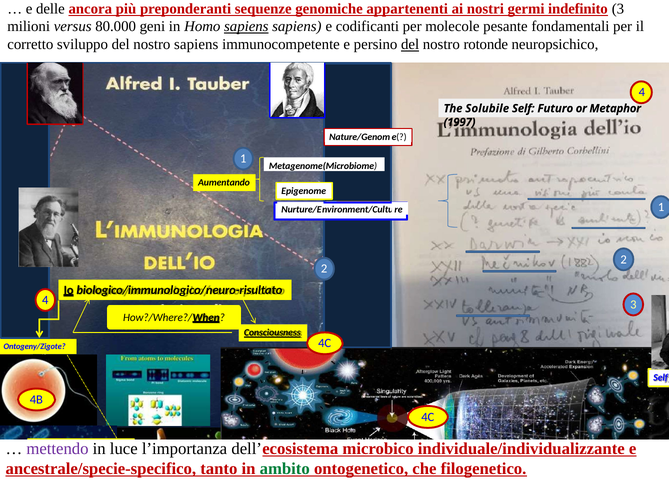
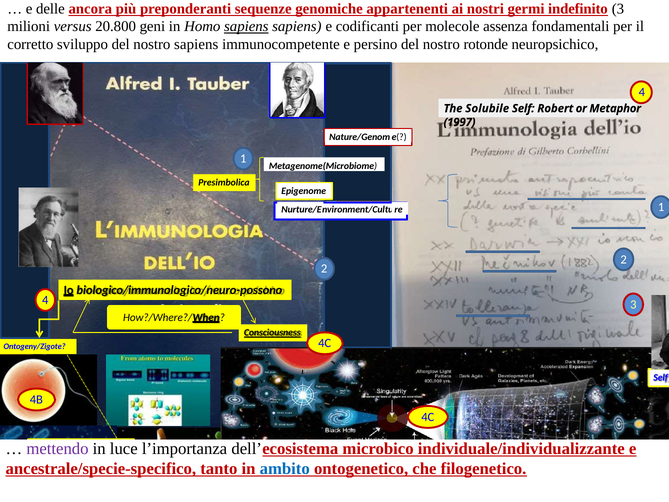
80.000: 80.000 -> 20.800 (116, 27)
pesante: pesante -> assenza (505, 27)
del underline: present -> none (410, 44)
Futuro: Futuro -> Robert (555, 108)
Aumentando: Aumentando -> Presimbolica (224, 183)
biologico/immunologico/neuro-risultato: biologico/immunologico/neuro-risultato -> biologico/immunologico/neuro-possono (179, 290)
ambito colour: green -> blue (285, 468)
